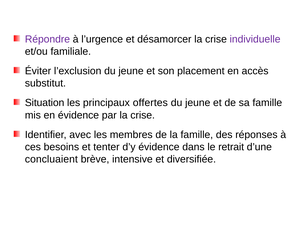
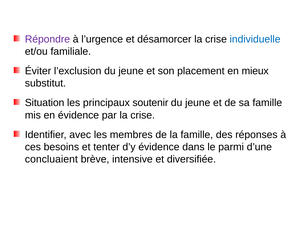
individuelle colour: purple -> blue (255, 39)
accès: accès -> mieux (255, 71)
offertes: offertes -> soutenir (150, 103)
retrait: retrait -> parmi (231, 147)
